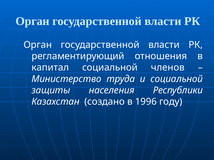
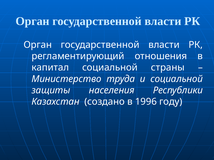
членов: членов -> страны (168, 68)
